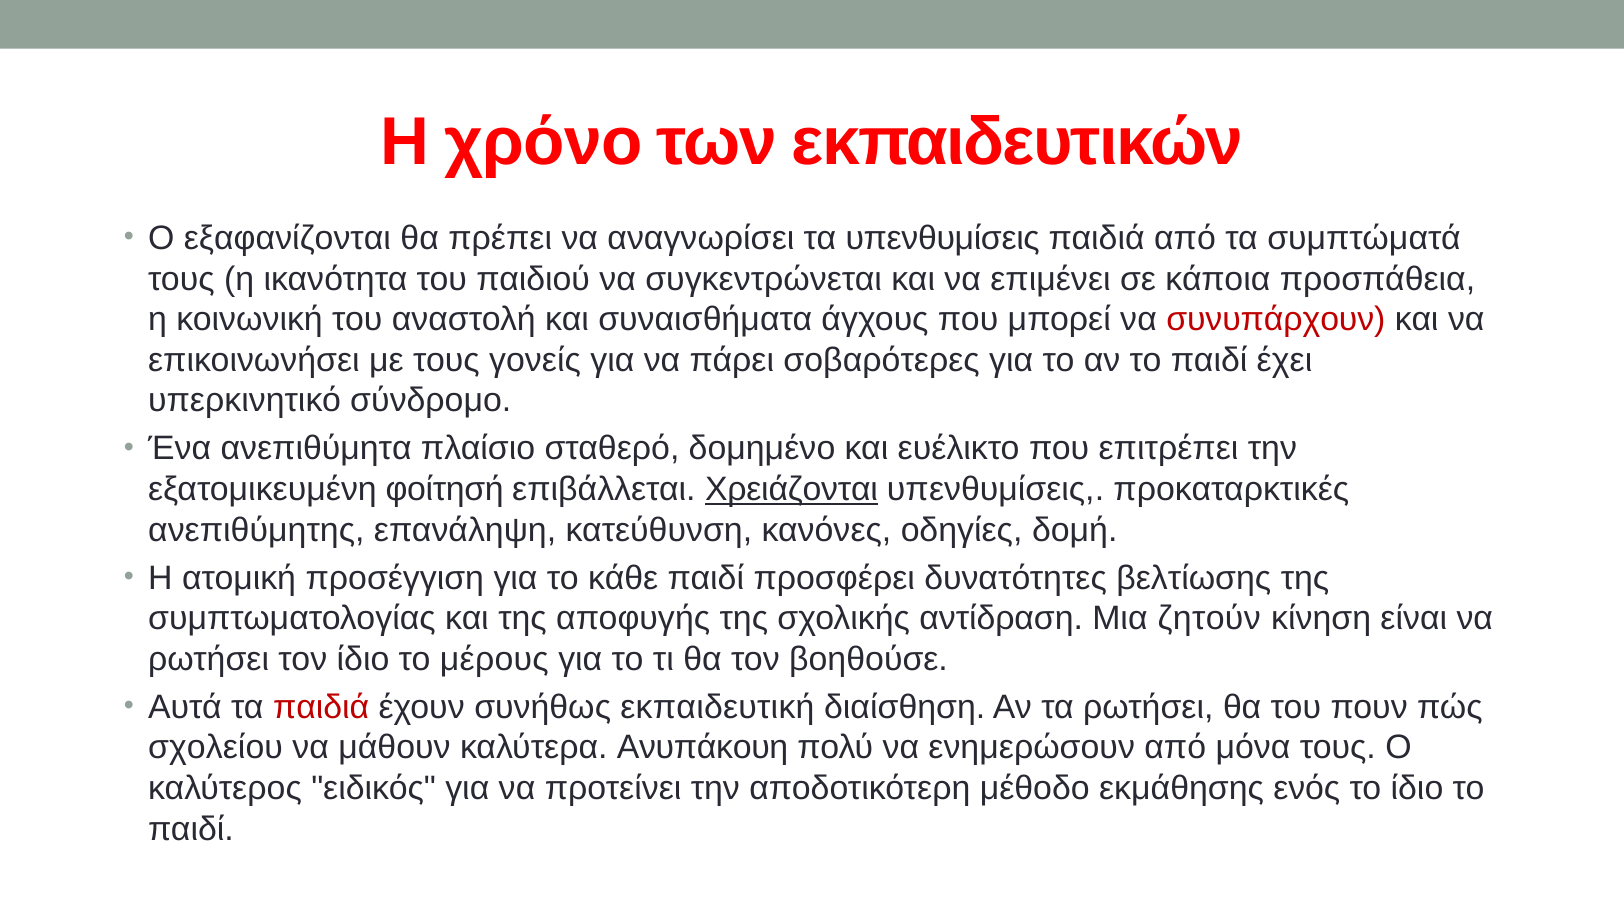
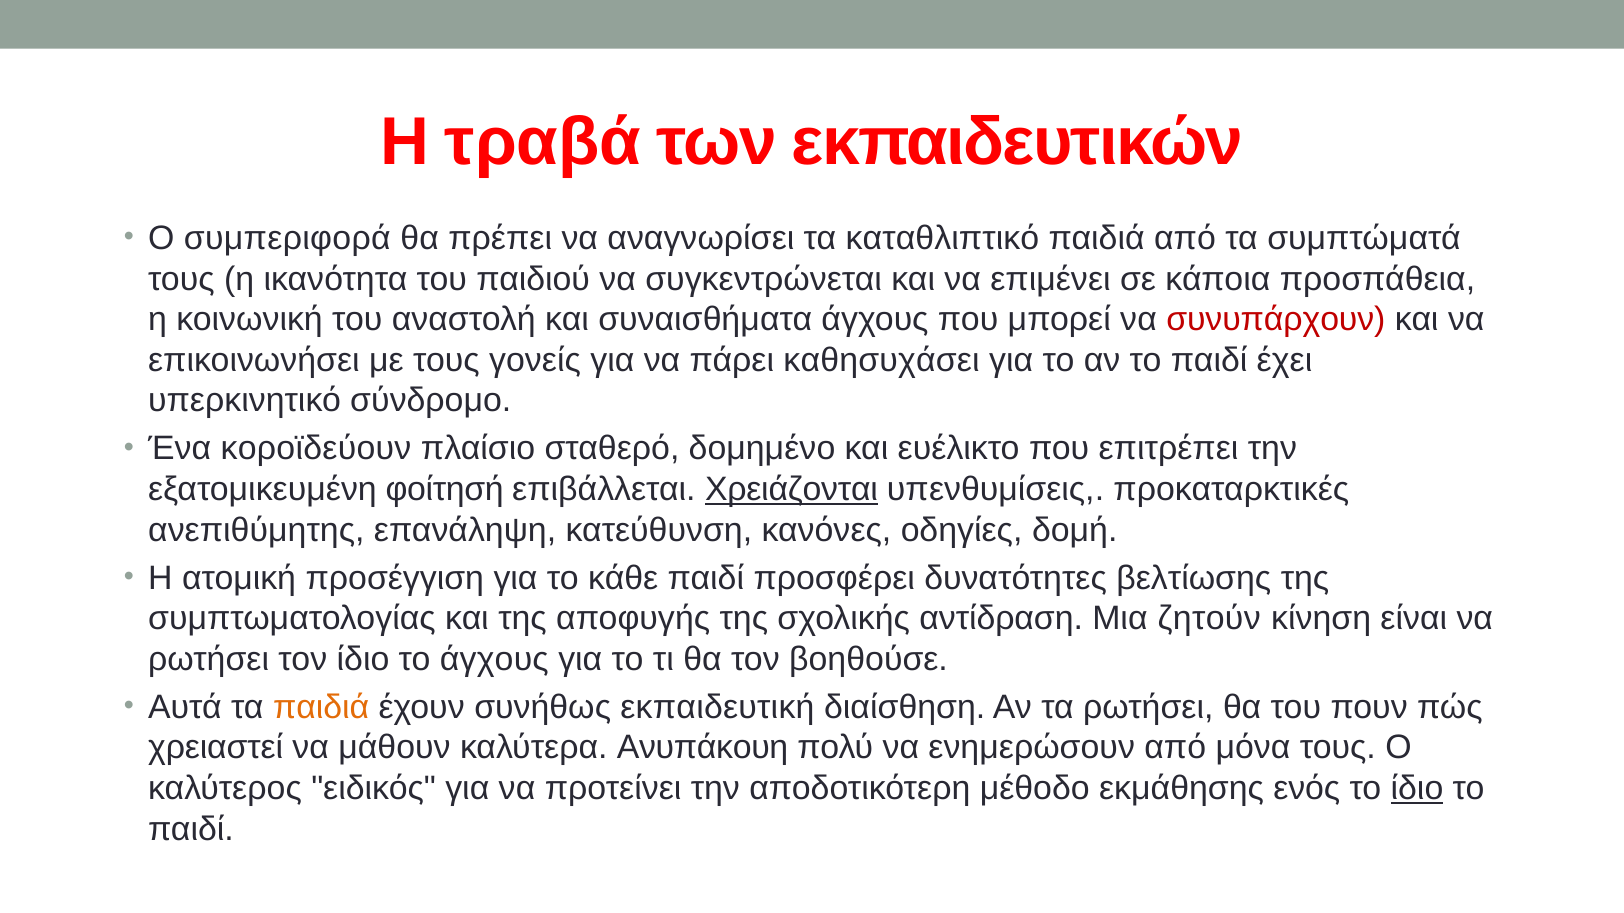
χρόνο: χρόνο -> τραβά (543, 142)
εξαφανίζονται: εξαφανίζονται -> συμπεριφορά (287, 238)
τα υπενθυμίσεις: υπενθυμίσεις -> καταθλιπτικό (942, 238)
σοβαρότερες: σοβαρότερες -> καθησυχάσει (882, 360)
ανεπιθύμητα: ανεπιθύμητα -> κοροϊδεύουν (316, 449)
το μέρους: μέρους -> άγχους (494, 659)
παιδιά colour: red -> orange (321, 707)
σχολείου: σχολείου -> χρειαστεί (216, 748)
ίδιο underline: none -> present (1417, 789)
